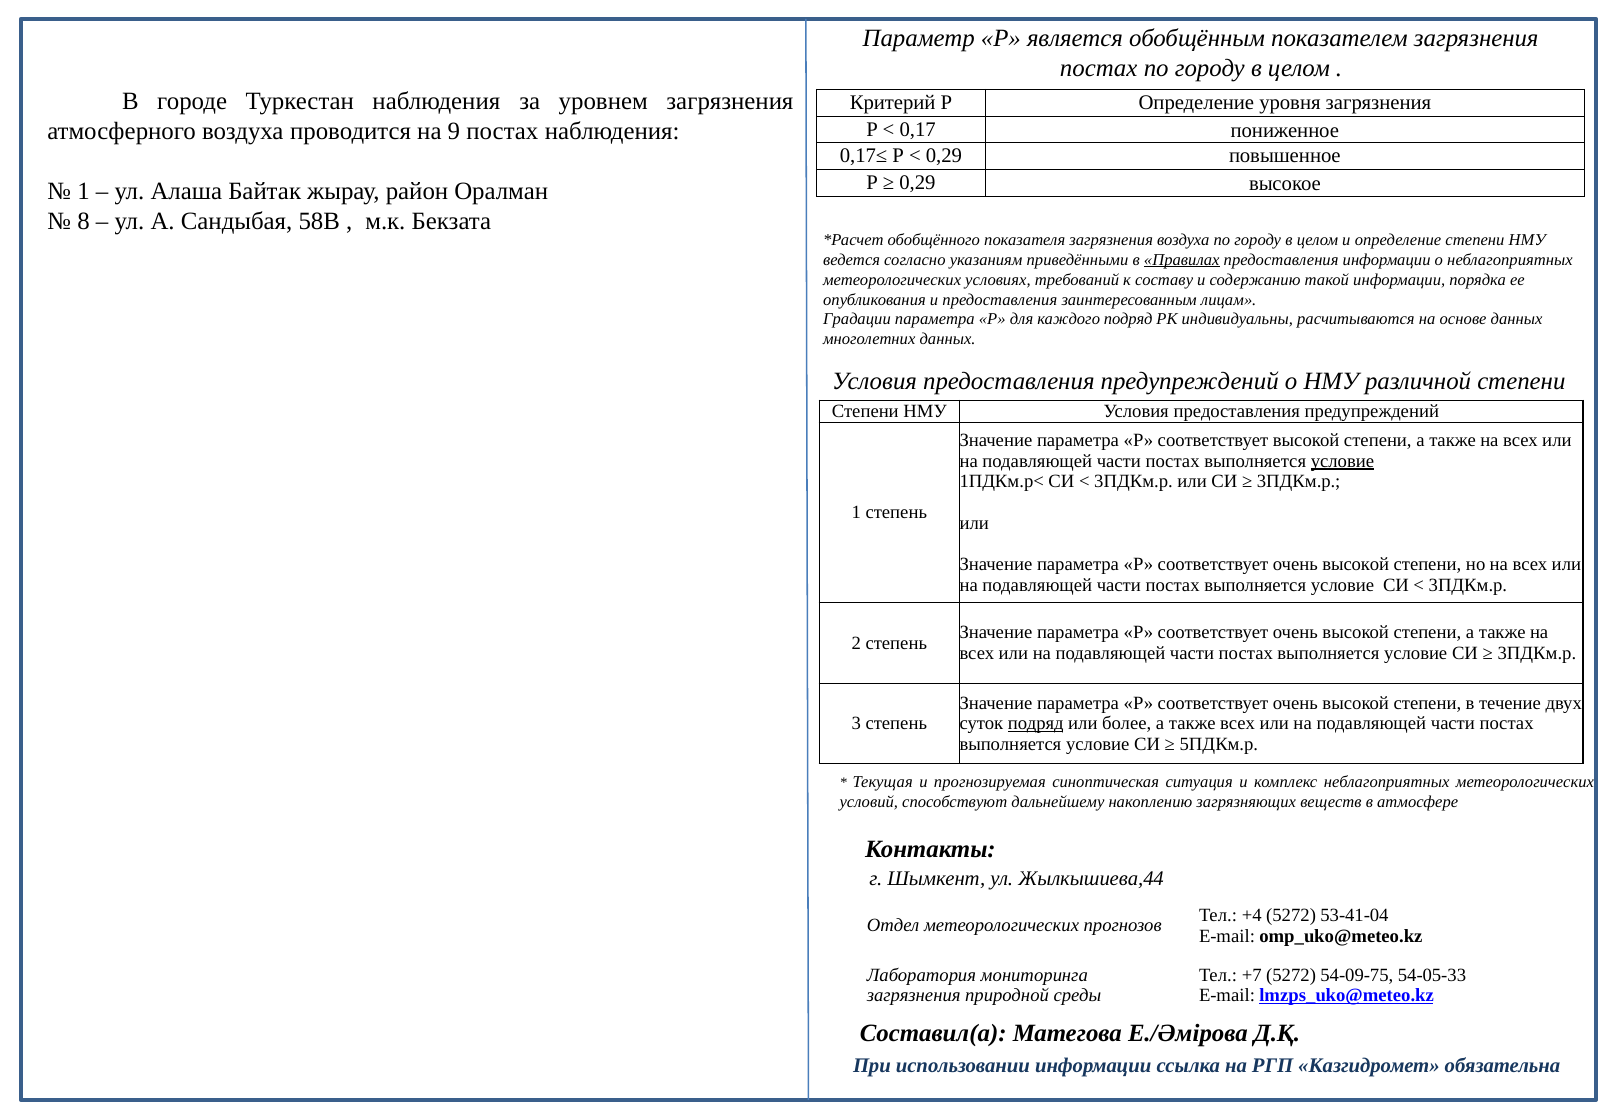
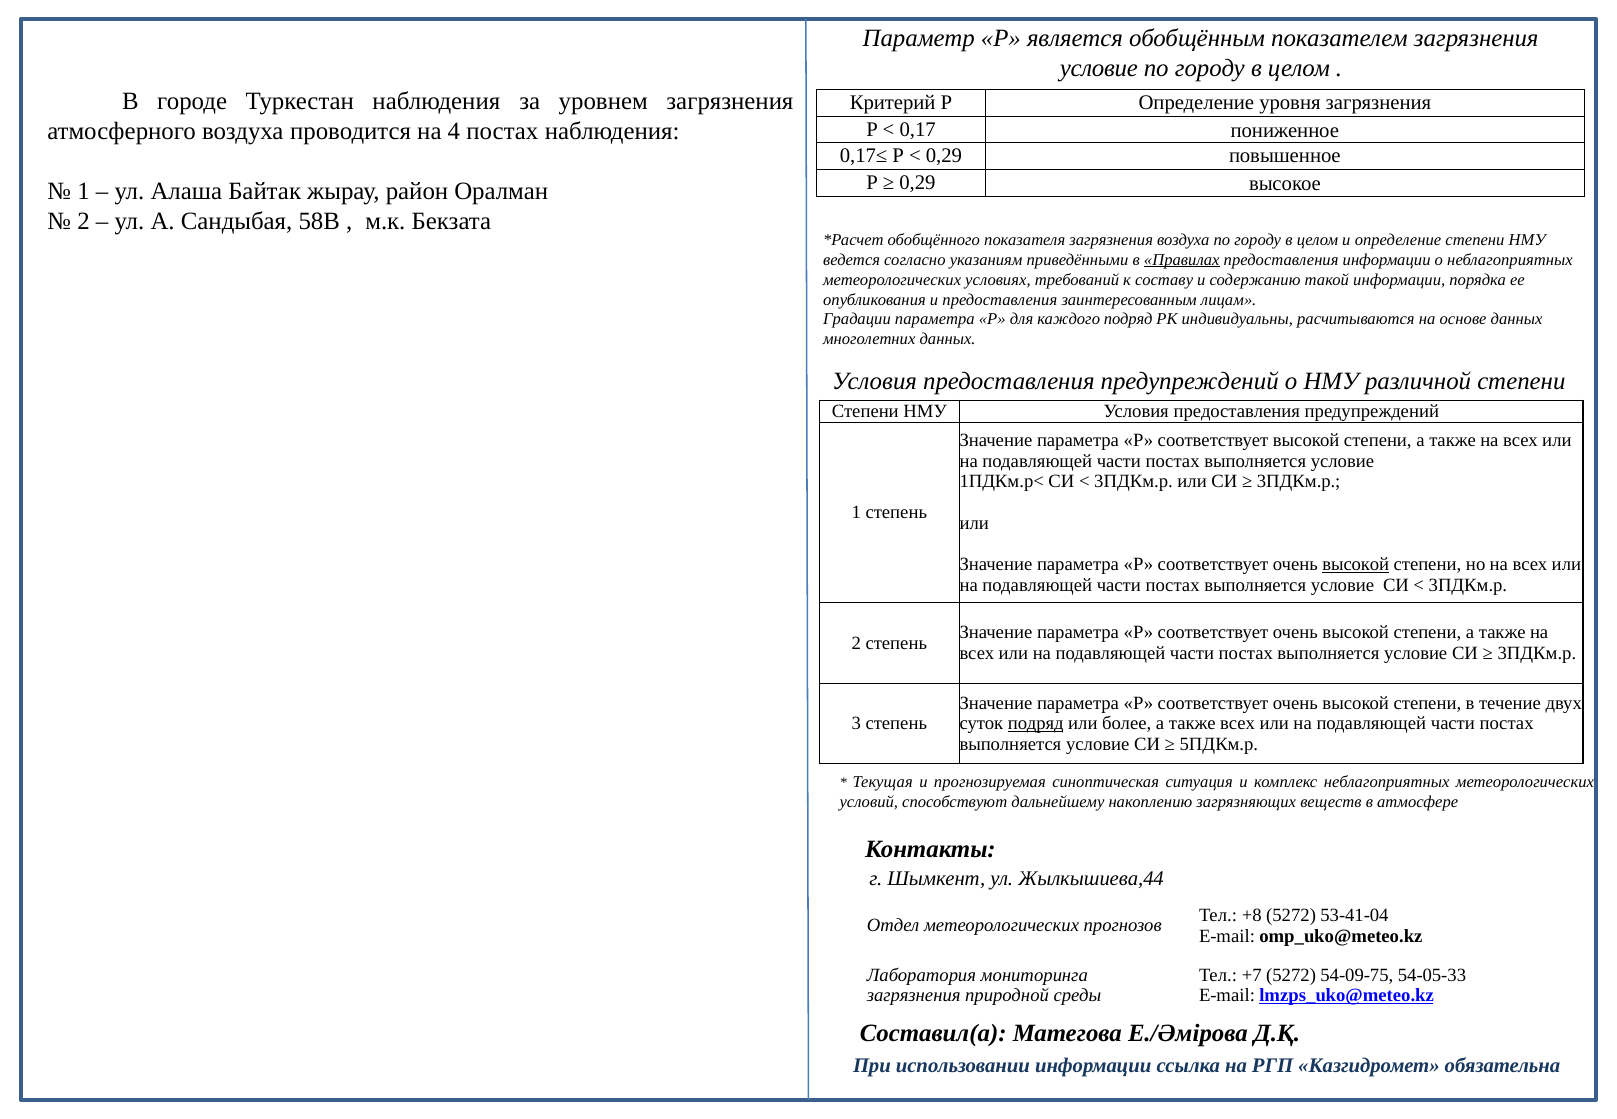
постах: постах -> условие (1099, 68)
9: 9 -> 4 (454, 132)
8: 8 -> 2 (83, 221)
условие underline: present -> none (1342, 461)
высокой underline: none -> present (1356, 565)
+4: +4 -> +8 (1252, 916)
